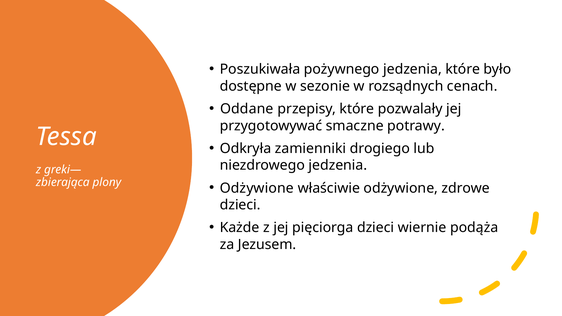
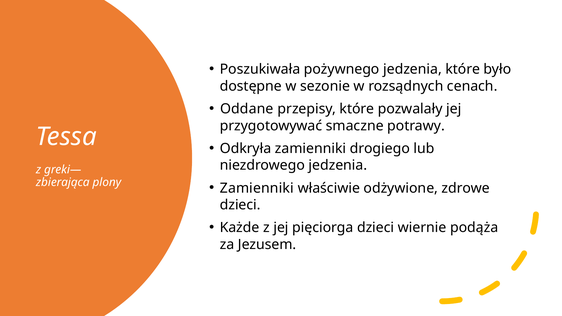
Odżywione: Odżywione -> Zamienniki (257, 188)
